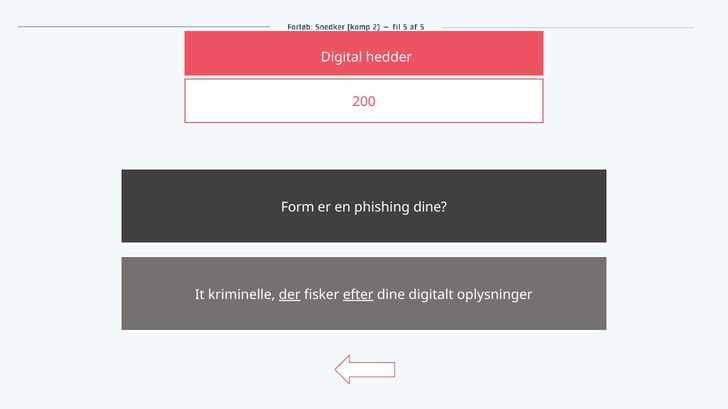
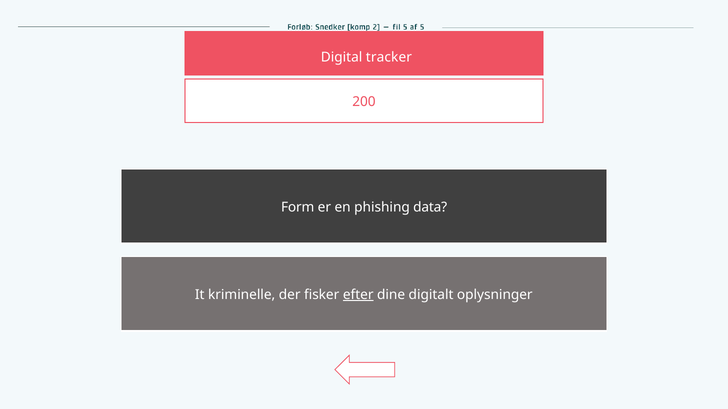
hedder: hedder -> tracker (389, 57)
phishing dine: dine -> data (430, 207)
der underline: present -> none (290, 295)
